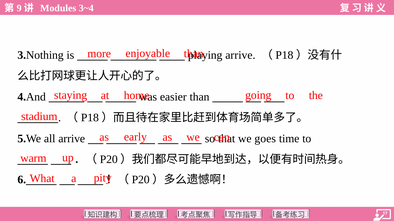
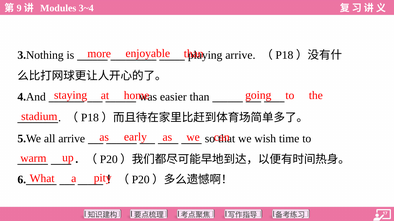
goes: goes -> wish (265, 139)
